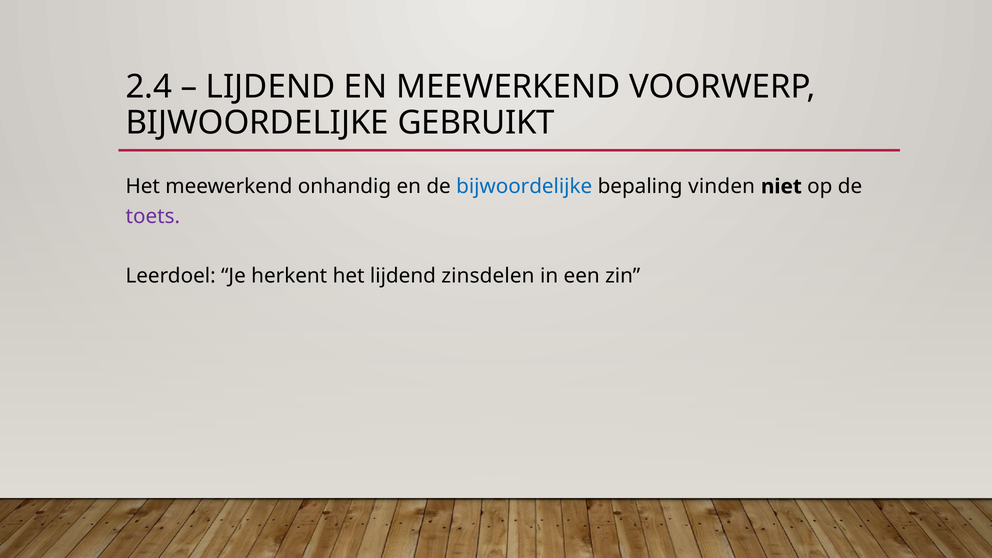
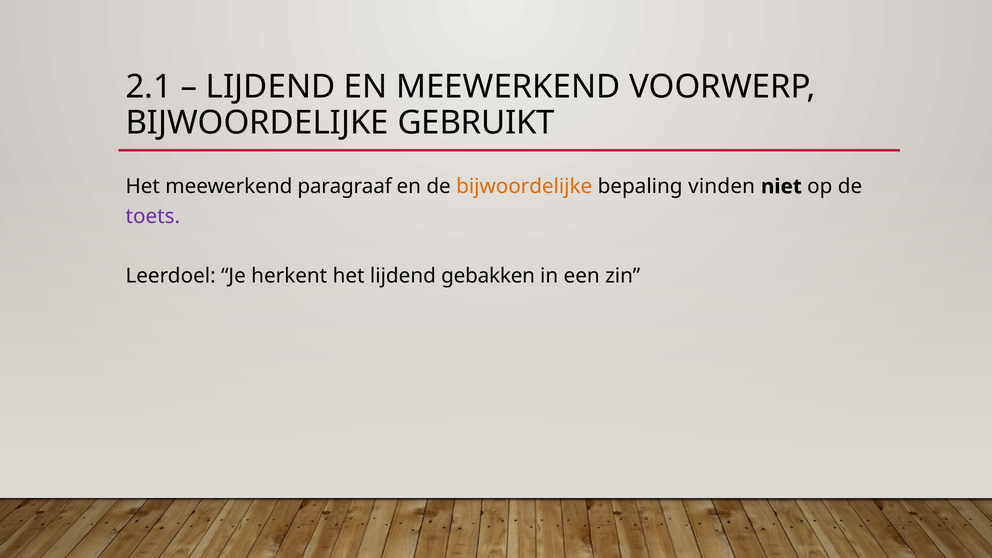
2.4: 2.4 -> 2.1 (149, 87)
onhandig: onhandig -> paragraaf (345, 187)
bijwoordelijke colour: blue -> orange (524, 187)
zinsdelen: zinsdelen -> gebakken (488, 276)
